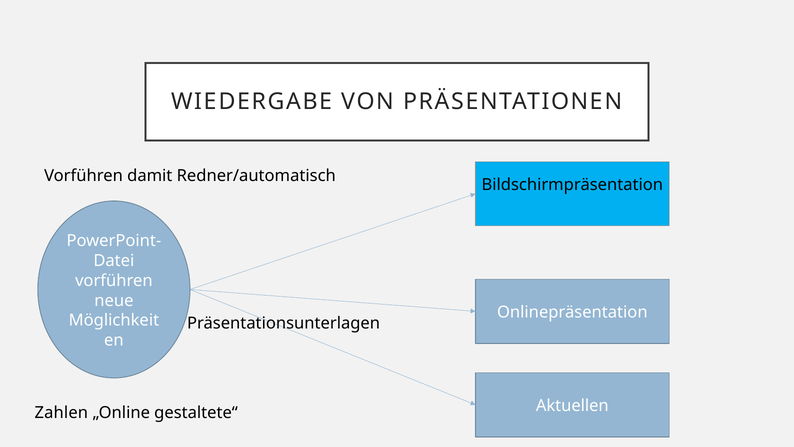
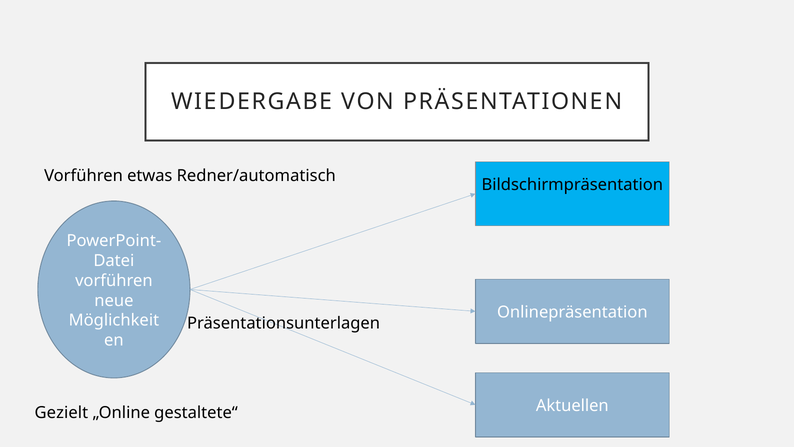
damit: damit -> etwas (150, 176)
Zahlen: Zahlen -> Gezielt (61, 412)
